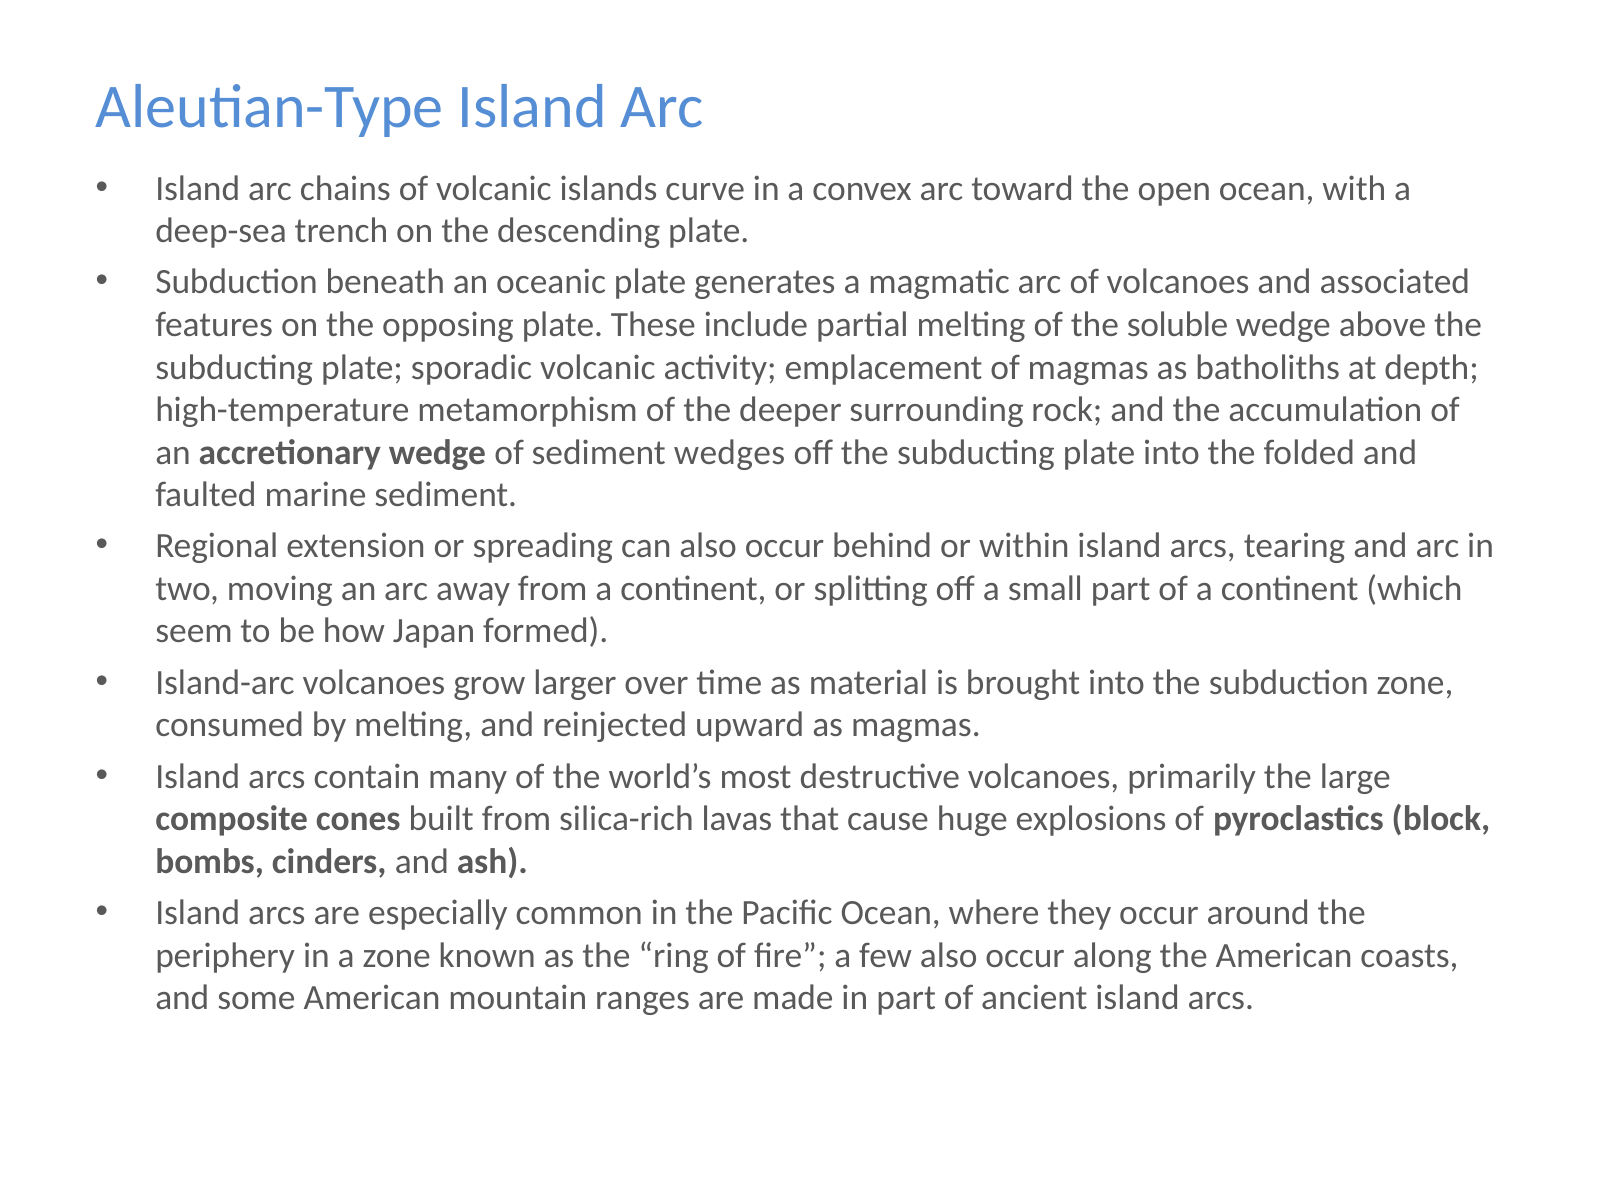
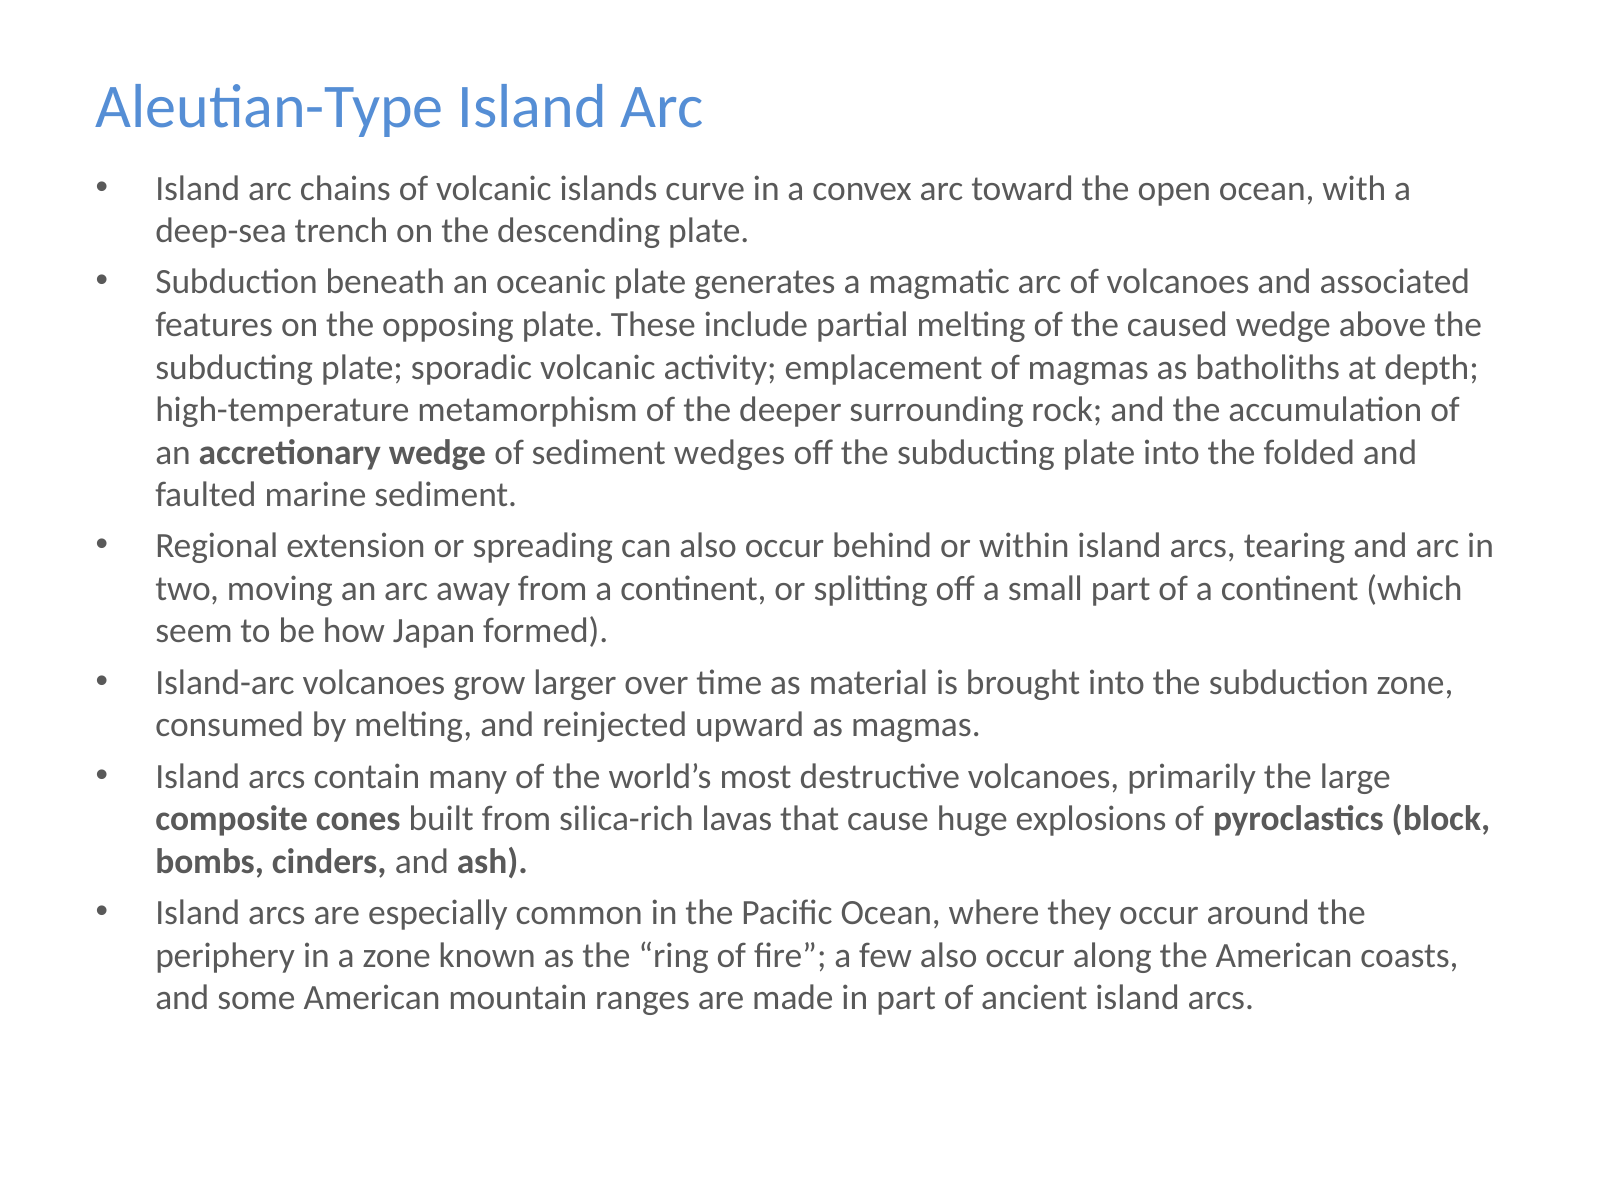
soluble: soluble -> caused (1177, 325)
